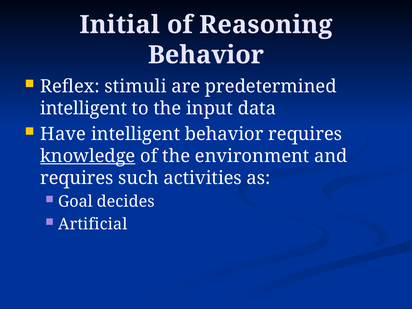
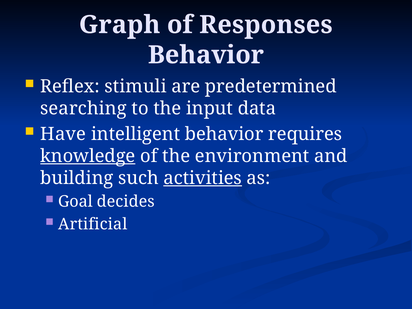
Initial: Initial -> Graph (120, 25)
Reasoning: Reasoning -> Responses (266, 25)
intelligent: intelligent -> searching (83, 108)
requires: requires -> building (77, 178)
activities underline: none -> present (203, 178)
